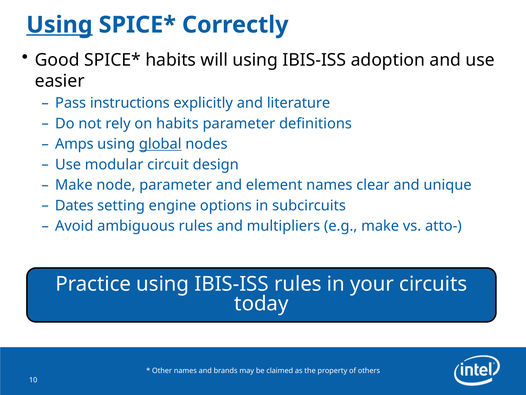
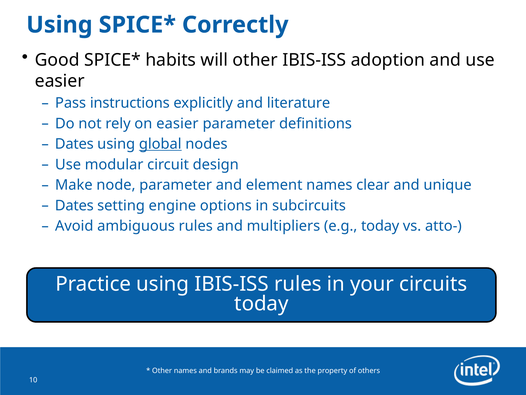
Using underline: present -> none (59, 25)
will using: using -> other (255, 60)
on habits: habits -> easier (177, 123)
Amps: Amps -> Dates (74, 144)
e.g make: make -> today (380, 226)
